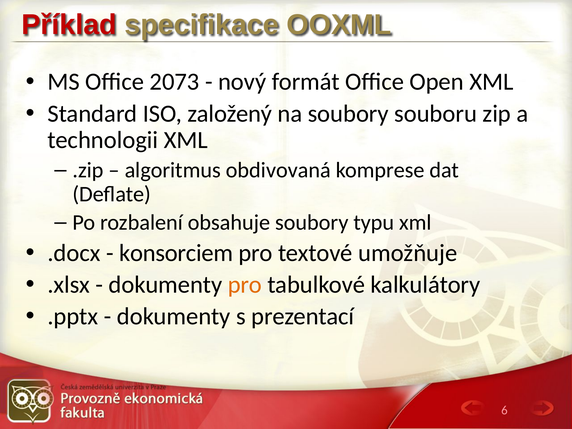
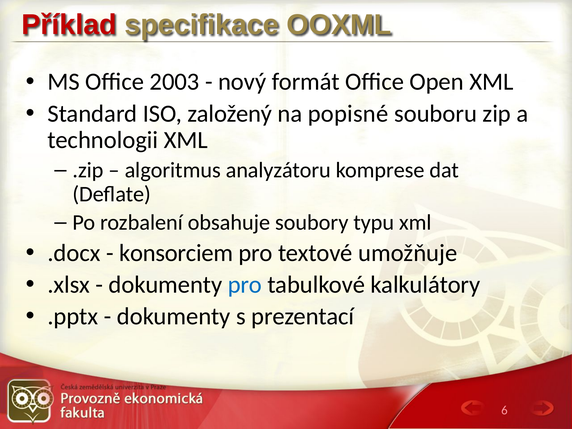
2073: 2073 -> 2003 (174, 82)
na soubory: soubory -> popisné (348, 114)
obdivovaná: obdivovaná -> analyzátoru (278, 170)
pro colour: orange -> blue (245, 285)
